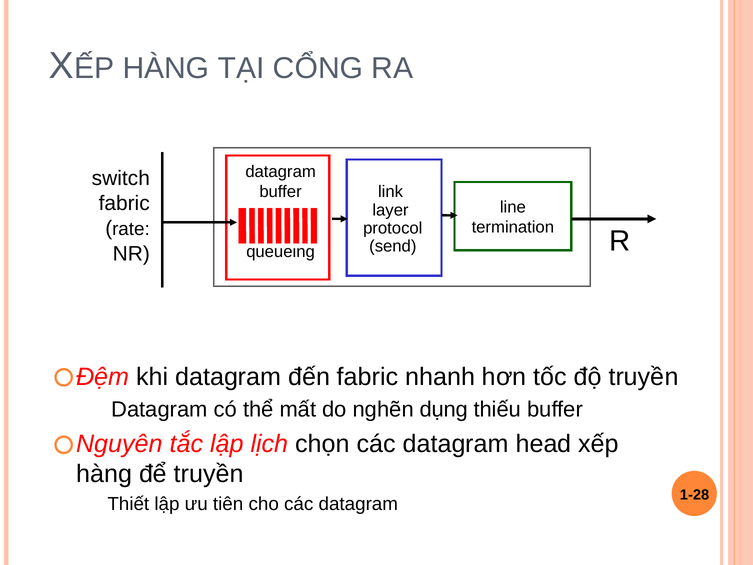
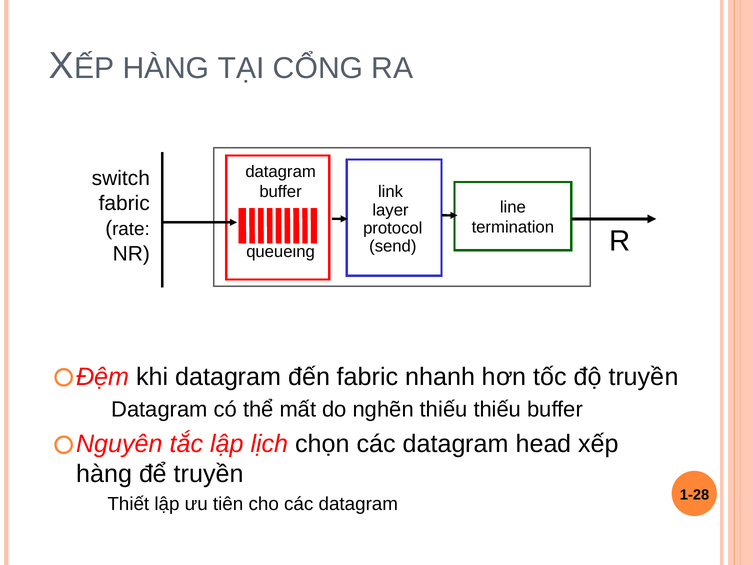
nghẽn dụng: dụng -> thiếu (444, 409)
